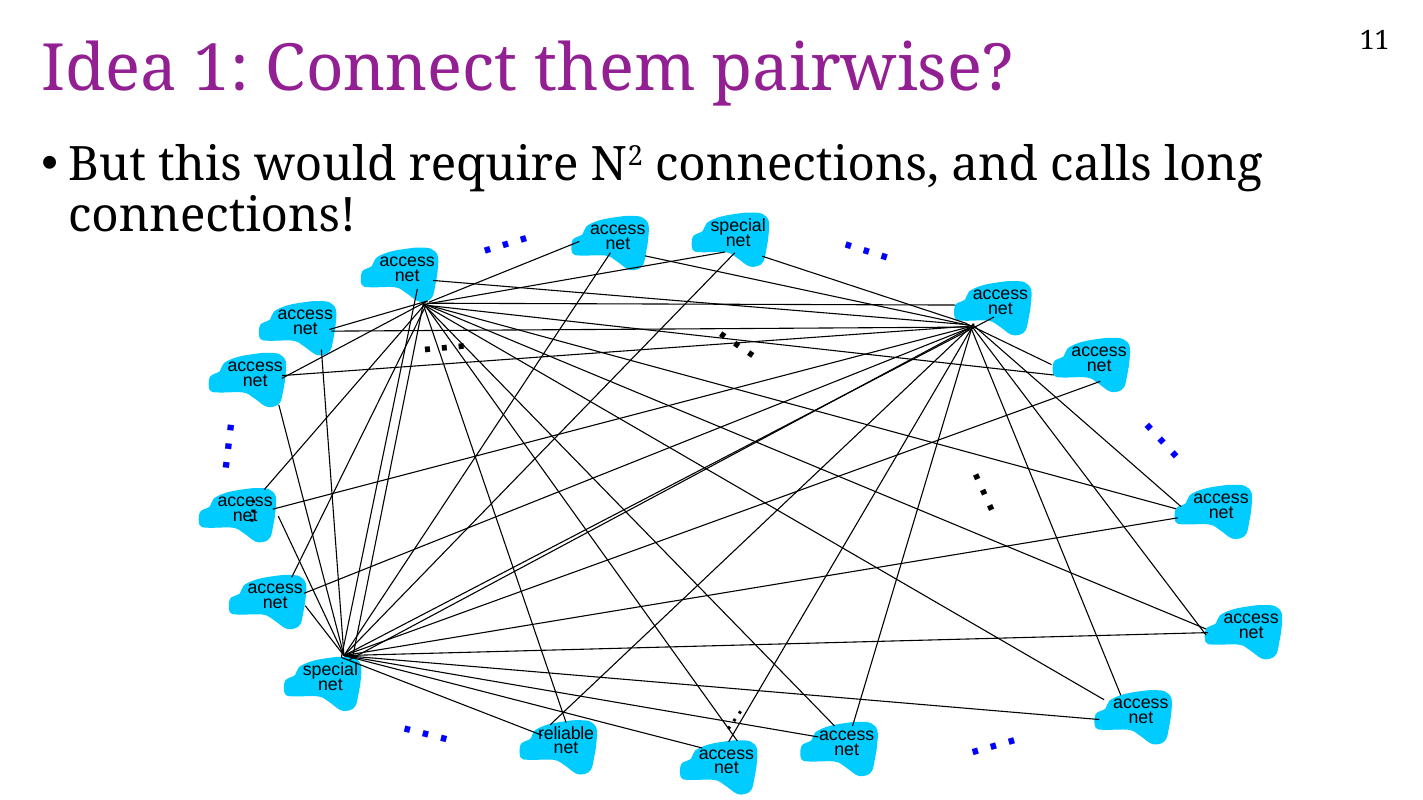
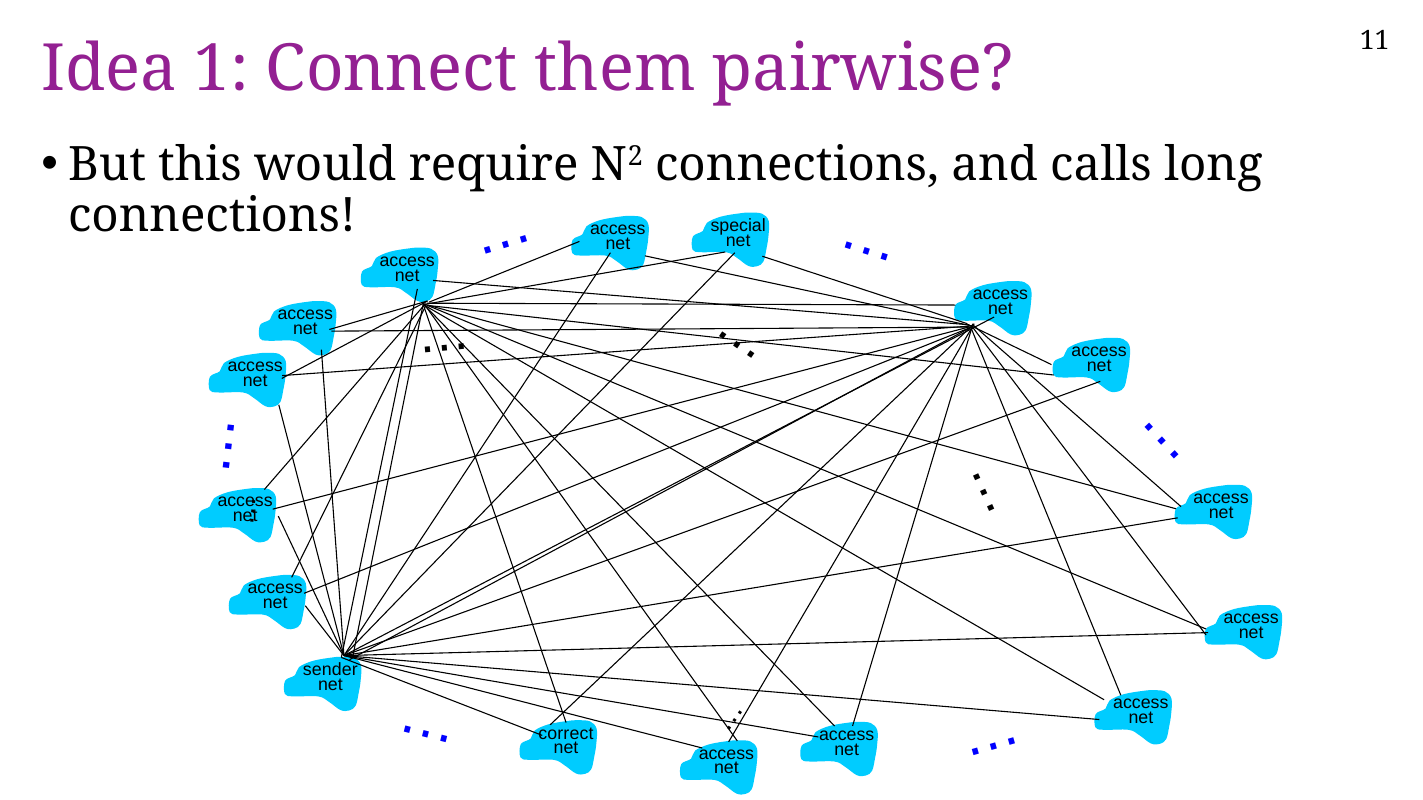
special: special -> sender (330, 670)
reliable: reliable -> correct (566, 734)
